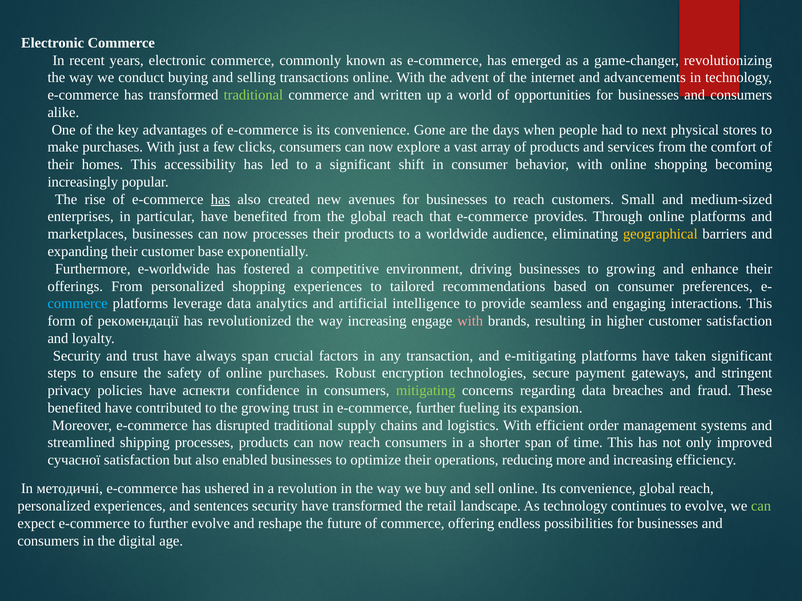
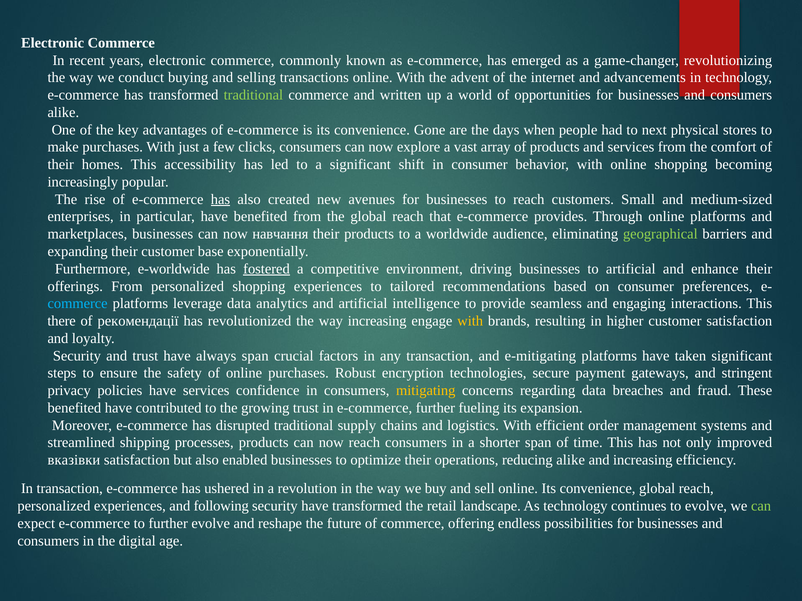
now processes: processes -> навчання (280, 234)
geographical colour: yellow -> light green (660, 234)
fostered underline: none -> present (266, 269)
to growing: growing -> artificial (631, 269)
form: form -> there (62, 321)
with colour: pink -> yellow (470, 321)
have аспекти: аспекти -> services (206, 391)
mitigating colour: light green -> yellow (426, 391)
сучасної: сучасної -> вказівки (74, 460)
reducing more: more -> alike (571, 460)
In методичні: методичні -> transaction (70, 489)
sentences: sentences -> following (221, 506)
